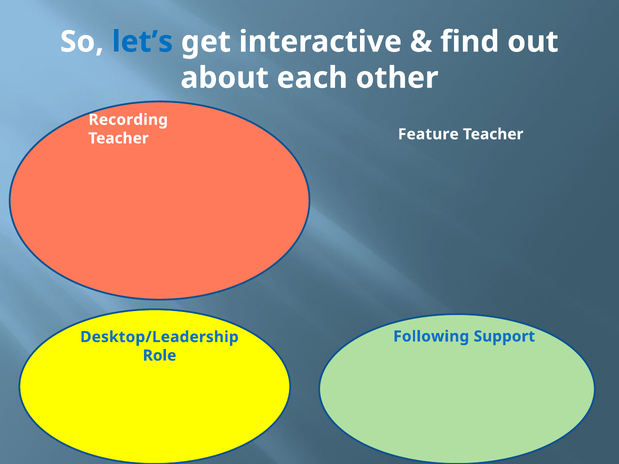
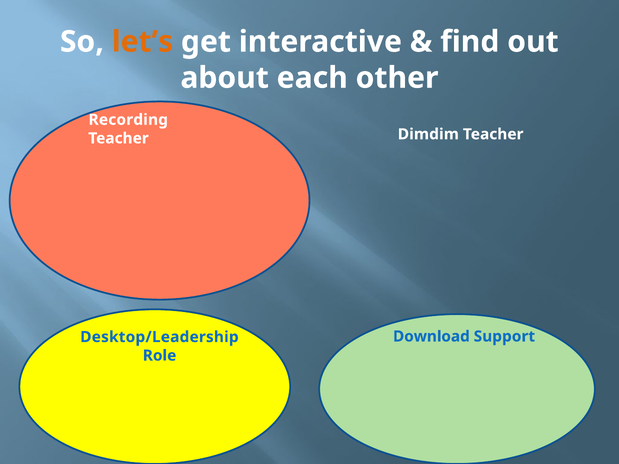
let’s colour: blue -> orange (142, 42)
Feature: Feature -> Dimdim (428, 134)
Following: Following -> Download (431, 337)
